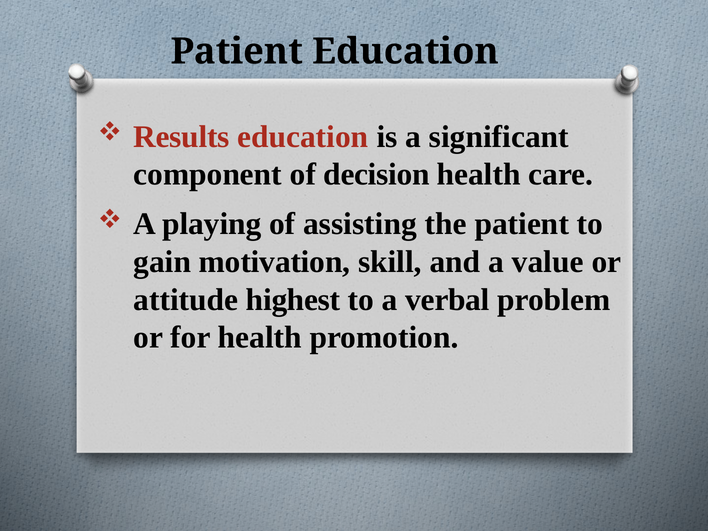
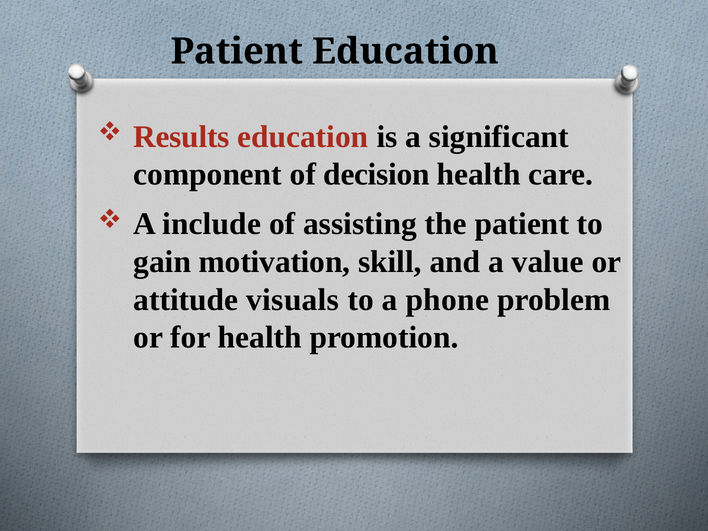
playing: playing -> include (212, 224)
highest: highest -> visuals (293, 300)
verbal: verbal -> phone (447, 300)
